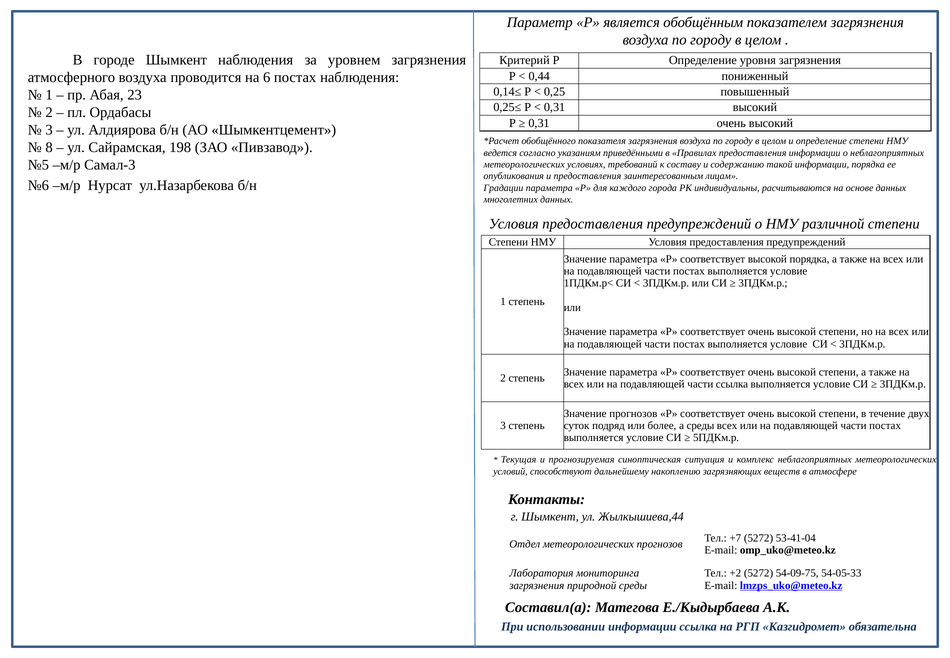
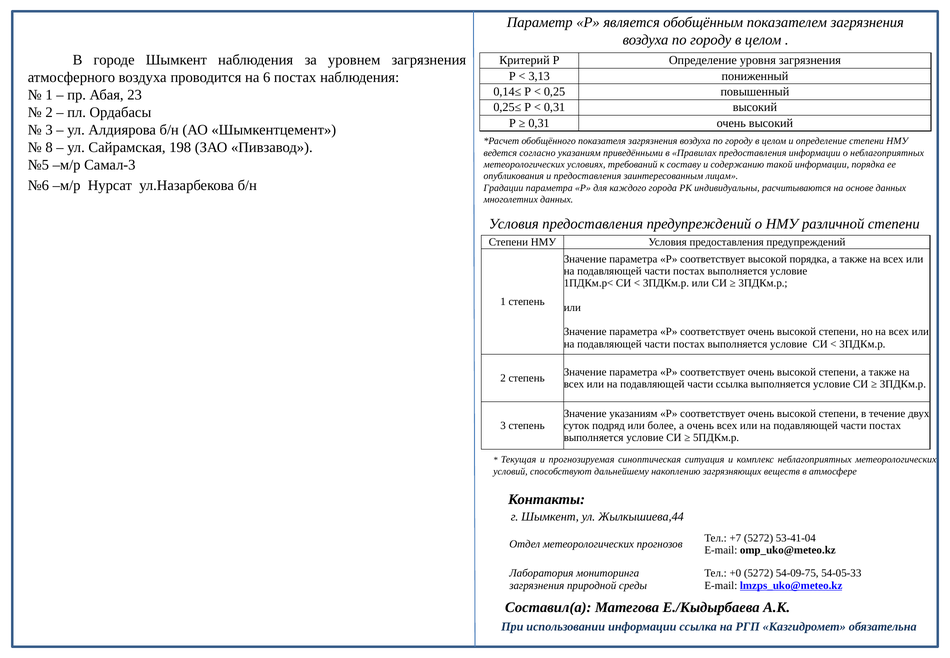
0,44: 0,44 -> 3,13 (539, 76)
Значение прогнозов: прогнозов -> указаниям (633, 413)
а среды: среды -> очень (700, 425)
+2: +2 -> +0 (735, 573)
